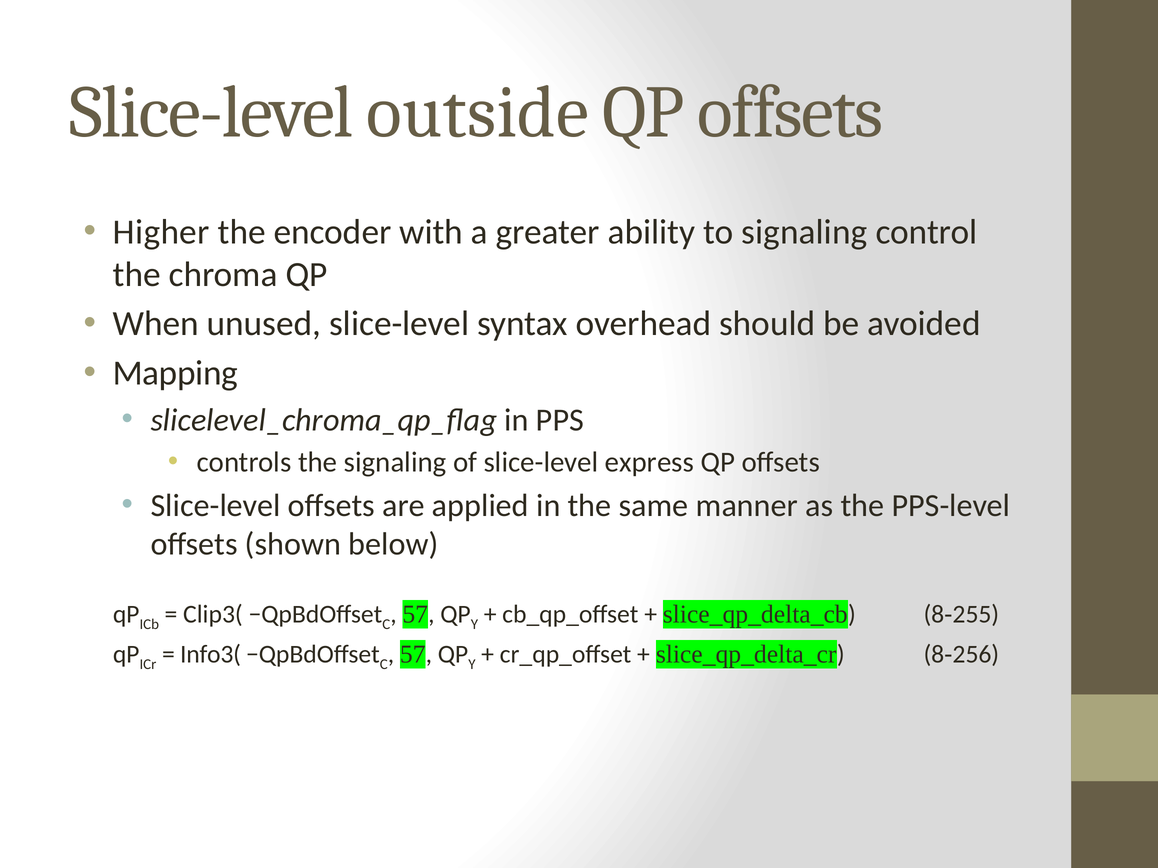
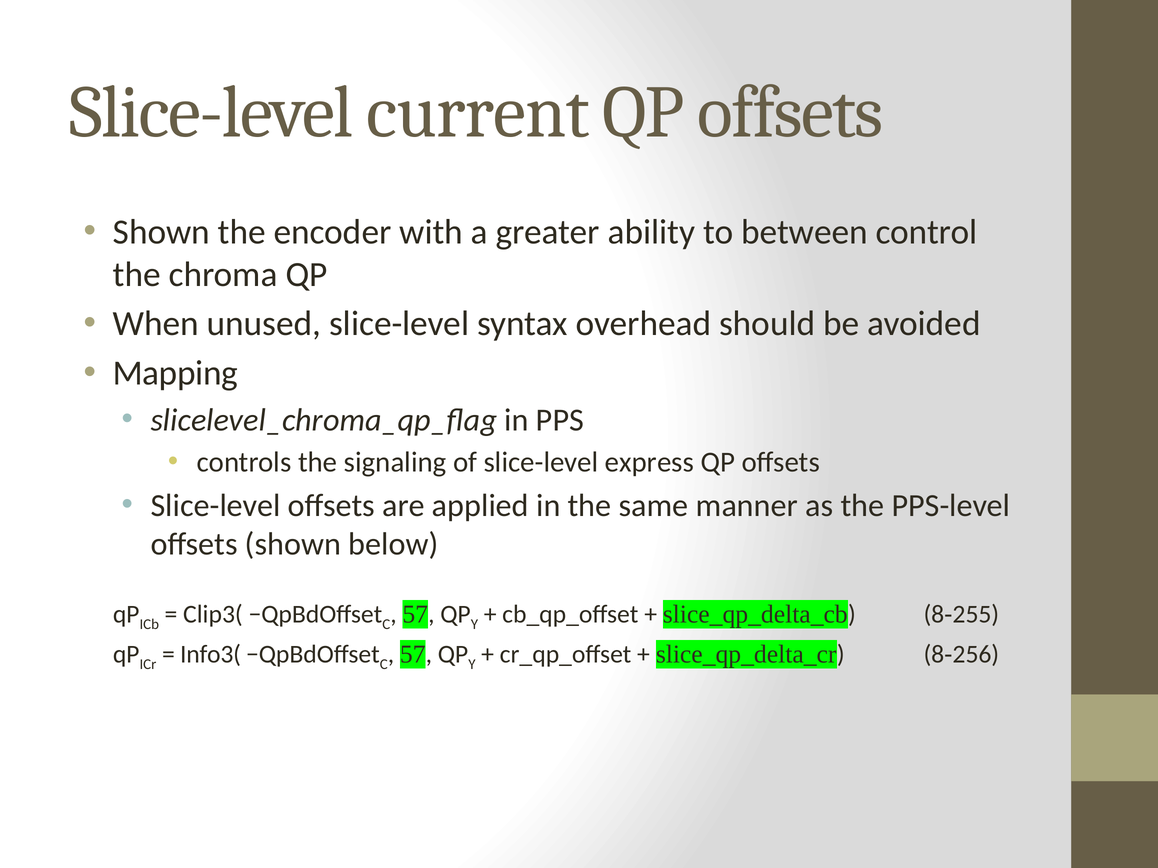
outside: outside -> current (478, 112)
Higher: Higher -> Shown (161, 232)
to signaling: signaling -> between (804, 232)
